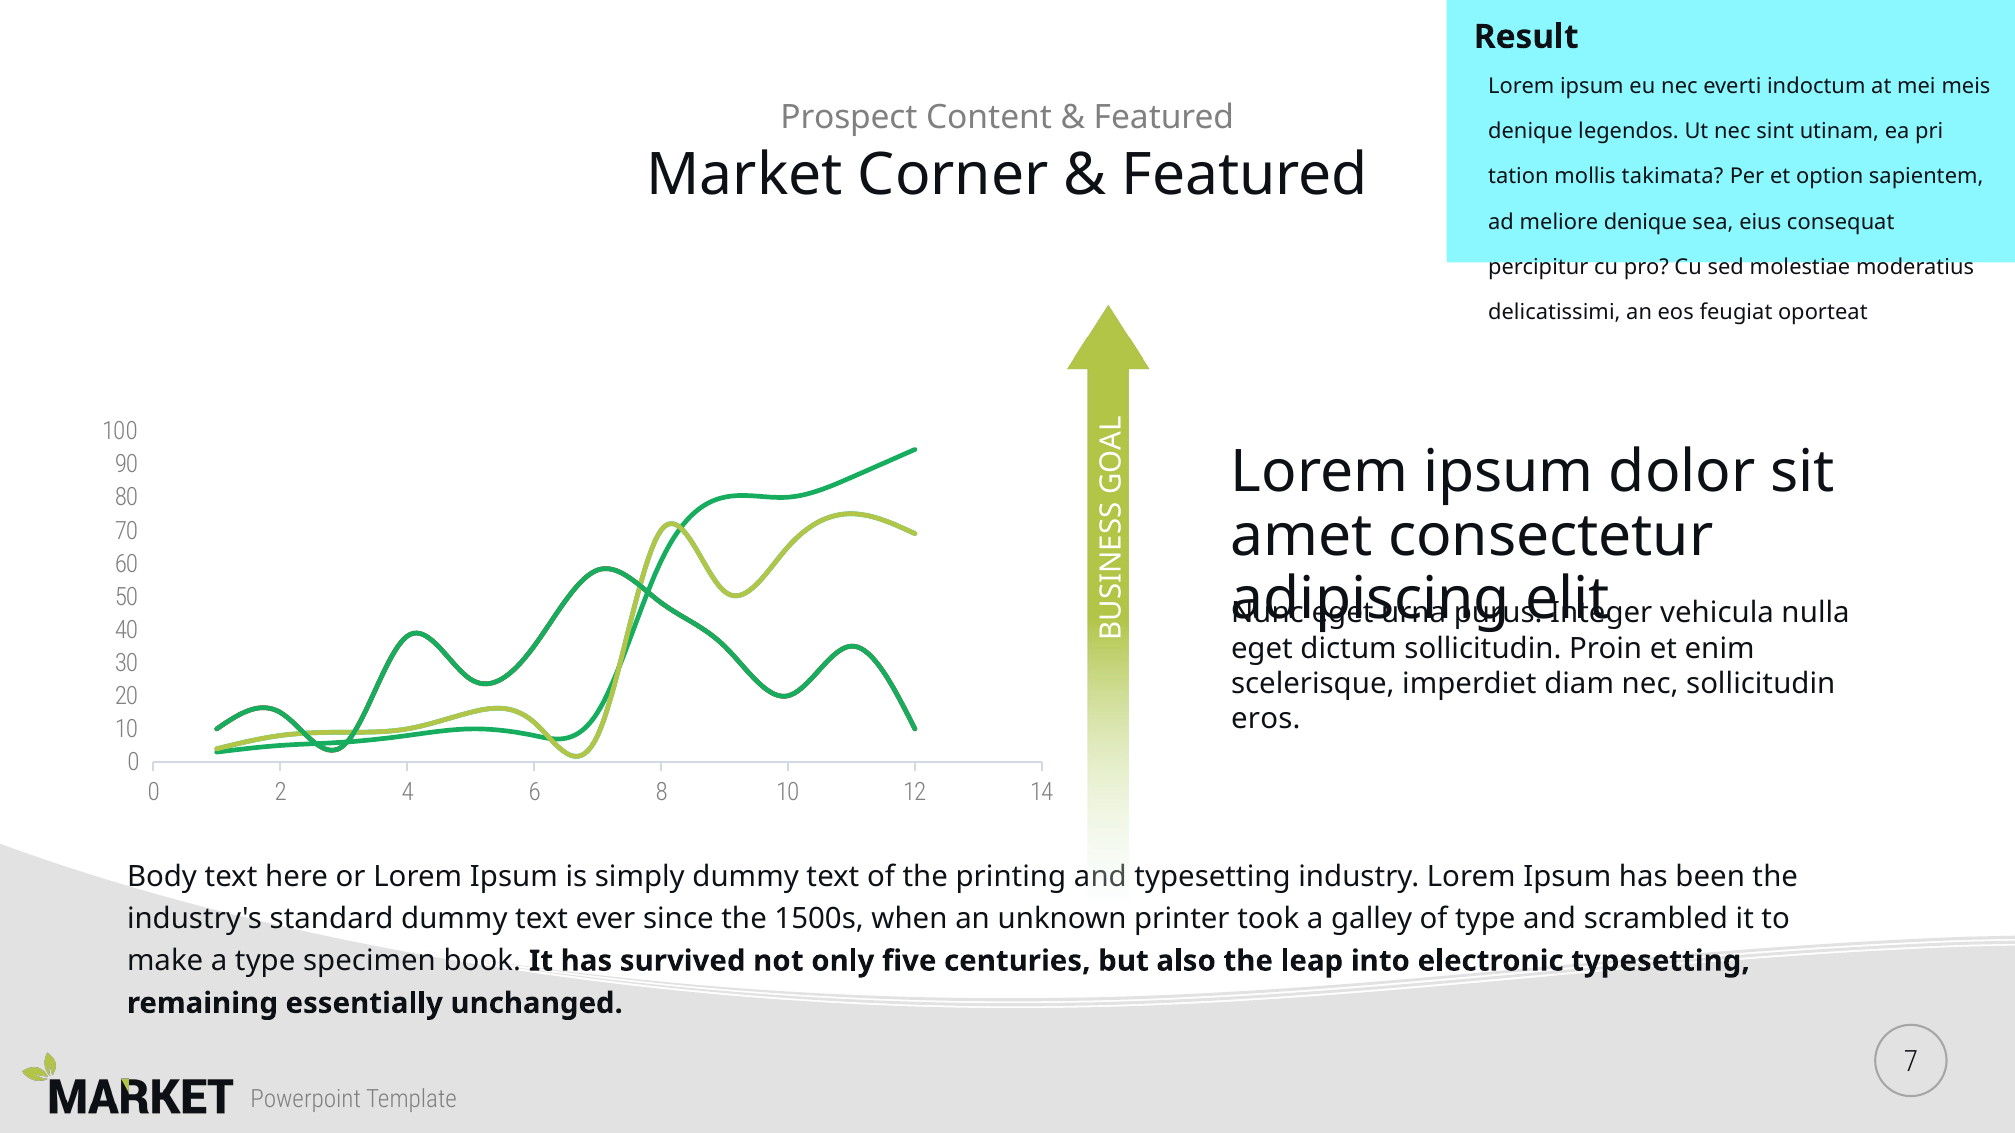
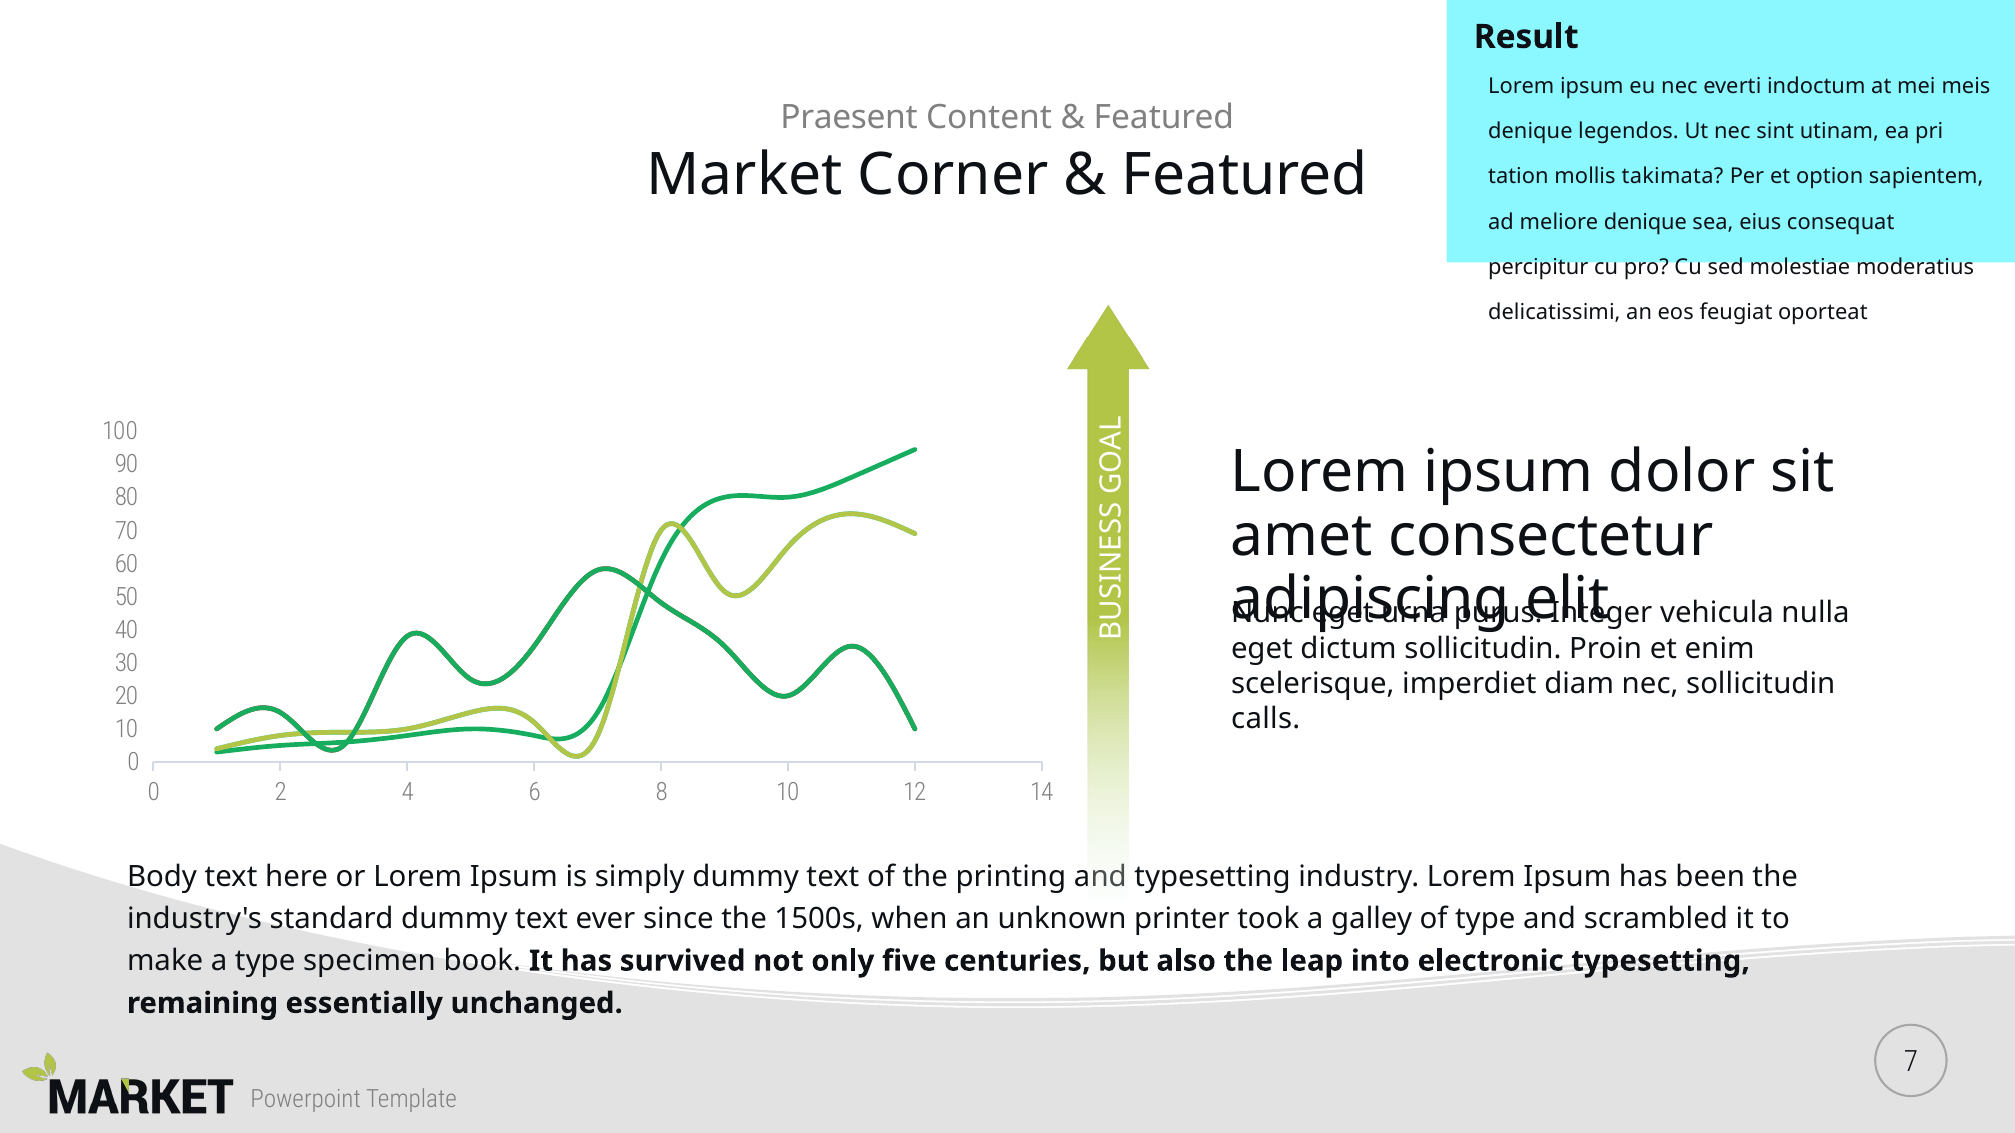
Prospect: Prospect -> Praesent (849, 118)
eros: eros -> calls (1266, 719)
